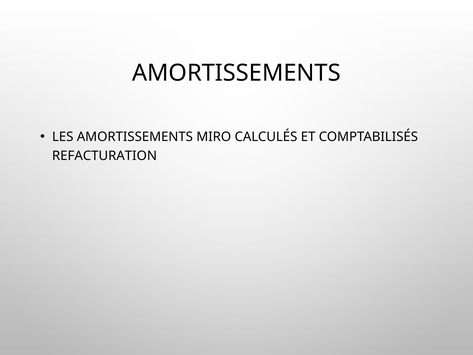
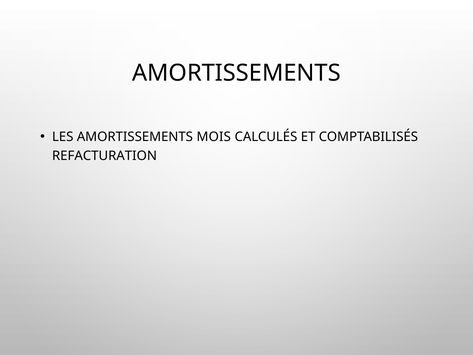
MIRO: MIRO -> MOIS (214, 137)
